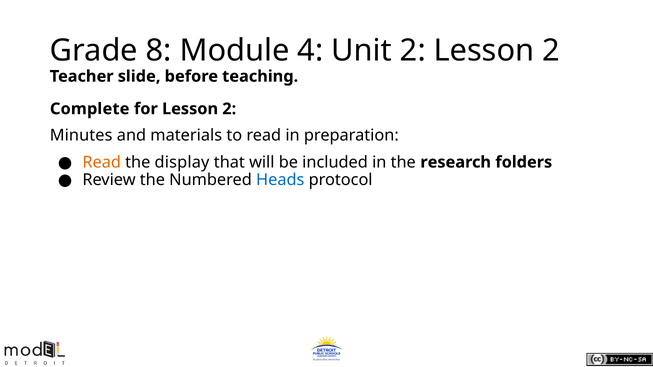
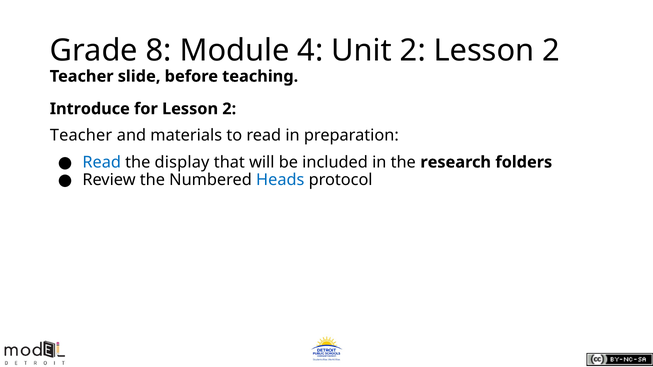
Complete: Complete -> Introduce (90, 109)
Minutes: Minutes -> Teacher (81, 136)
Read colour: orange -> blue (102, 162)
